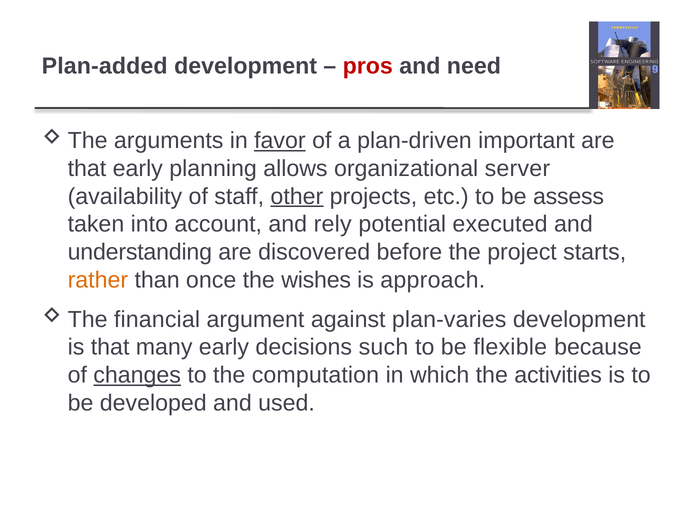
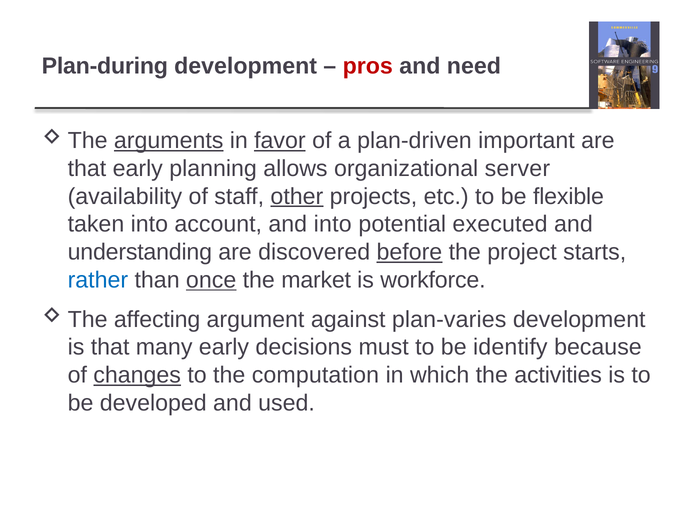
Plan-added: Plan-added -> Plan-during (105, 66)
arguments underline: none -> present (169, 141)
assess: assess -> flexible (568, 196)
and rely: rely -> into (333, 224)
before underline: none -> present (409, 252)
rather colour: orange -> blue (98, 280)
once underline: none -> present (211, 280)
wishes: wishes -> market (316, 280)
approach: approach -> workforce (433, 280)
financial: financial -> affecting (157, 319)
such: such -> must (384, 347)
flexible: flexible -> identify (510, 347)
